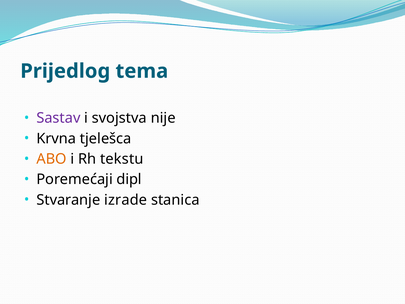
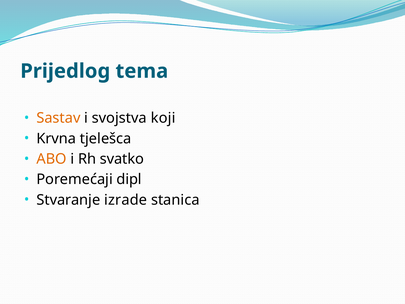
Sastav colour: purple -> orange (58, 118)
nije: nije -> koji (163, 118)
tekstu: tekstu -> svatko (122, 159)
